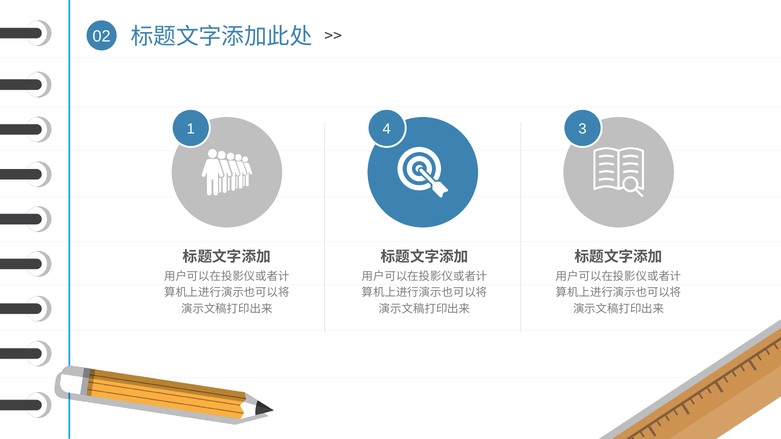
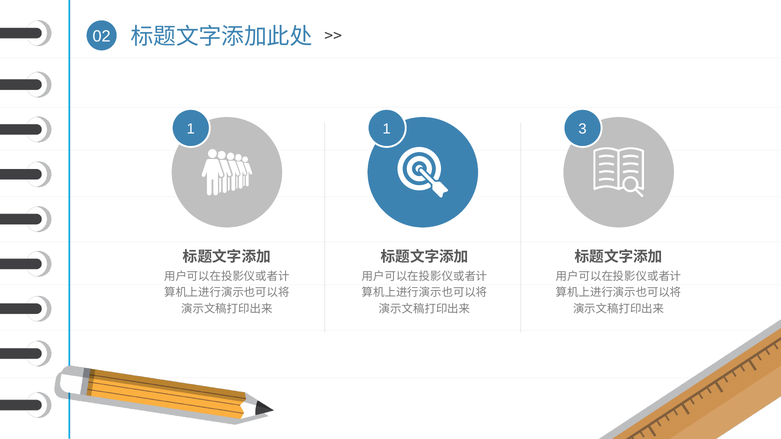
1 4: 4 -> 1 (387, 129)
